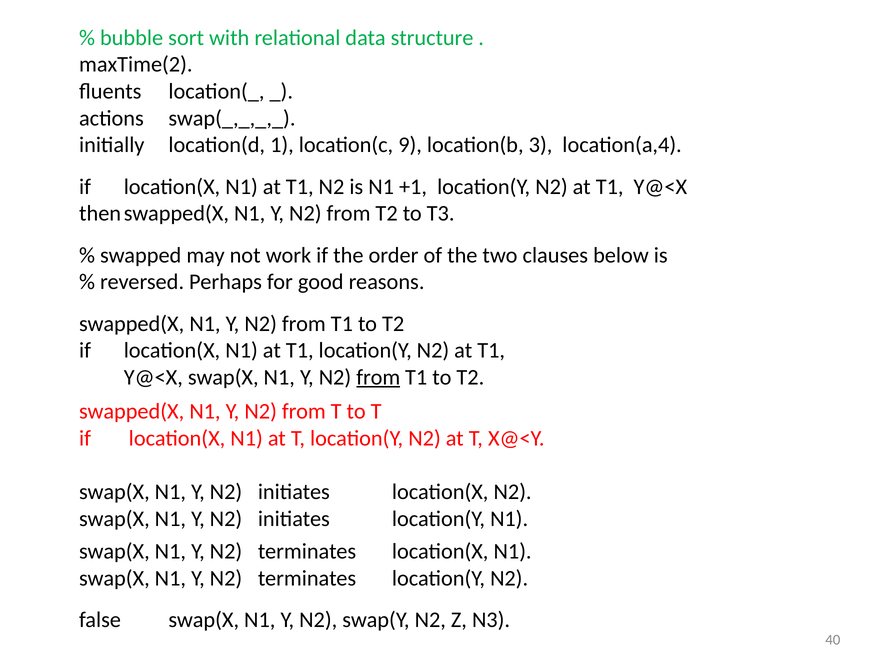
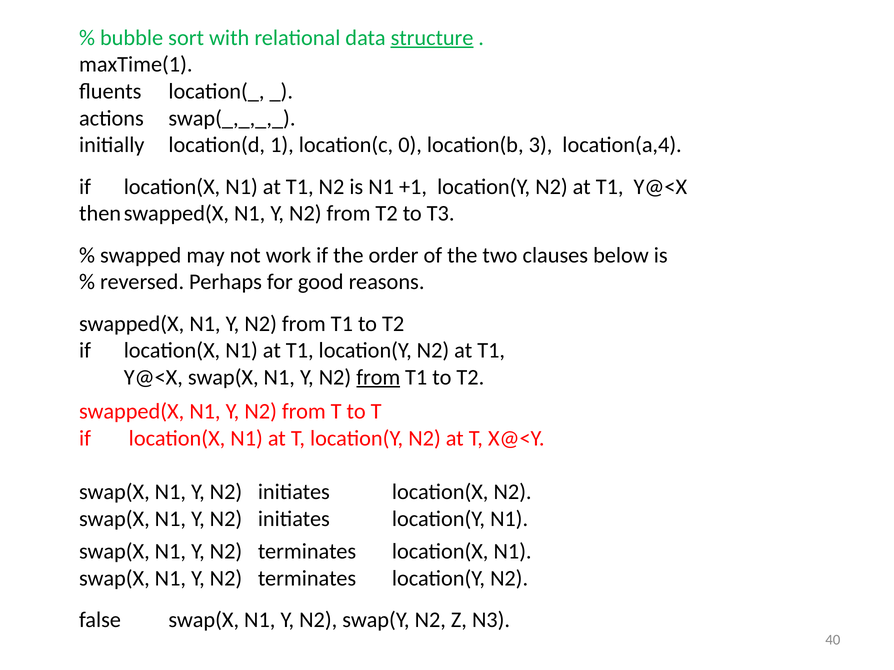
structure underline: none -> present (432, 38)
maxTime(2: maxTime(2 -> maxTime(1 (136, 65)
9: 9 -> 0 (410, 145)
